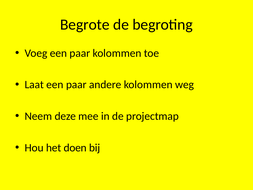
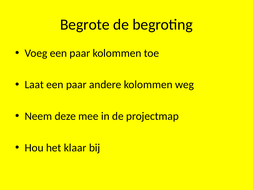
doen: doen -> klaar (75, 148)
